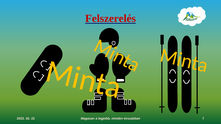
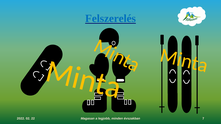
Felszerelés colour: red -> blue (110, 19)
